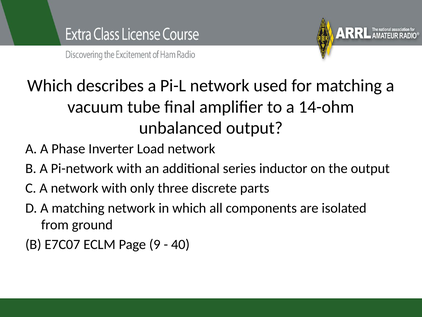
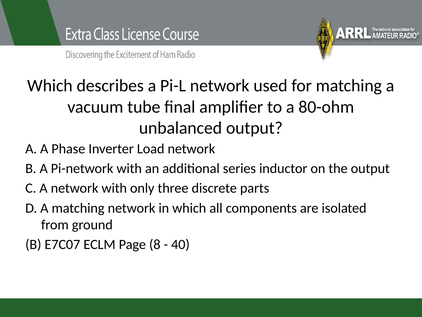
14-ohm: 14-ohm -> 80-ohm (326, 107)
9: 9 -> 8 (155, 244)
